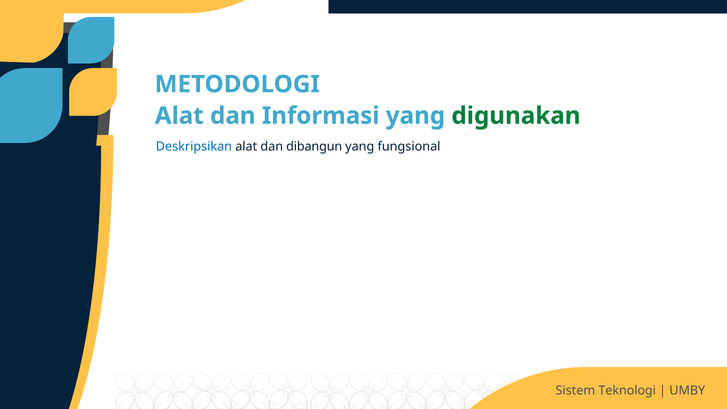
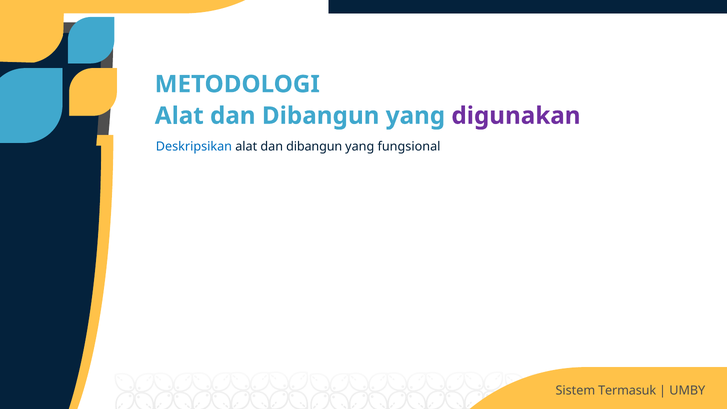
Informasi: Informasi -> Dibangun (321, 116)
digunakan colour: green -> purple (516, 116)
Teknologi: Teknologi -> Termasuk (627, 390)
